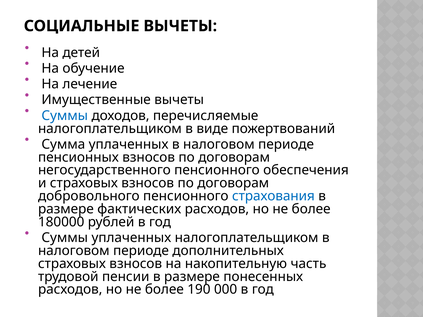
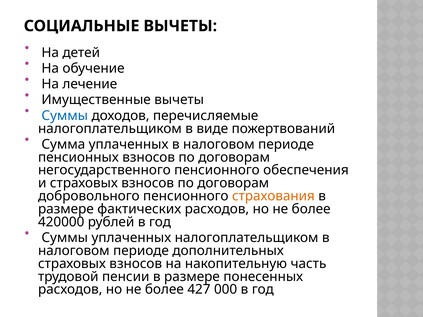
страхования colour: blue -> orange (273, 196)
180000: 180000 -> 420000 (61, 222)
190: 190 -> 427 (199, 290)
